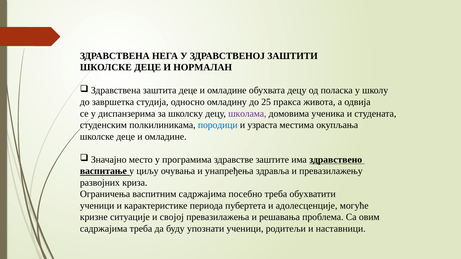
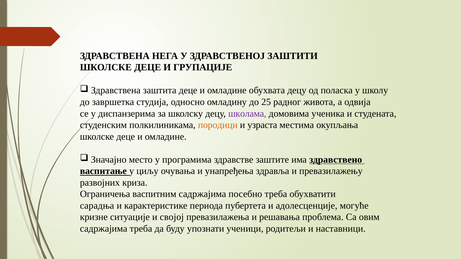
НОРМАЛАН: НОРМАЛАН -> ГРУПАЦИЈЕ (203, 68)
пракса: пракса -> радног (287, 102)
породици colour: blue -> orange (218, 125)
ученици: ученици -> сарадња (97, 206)
